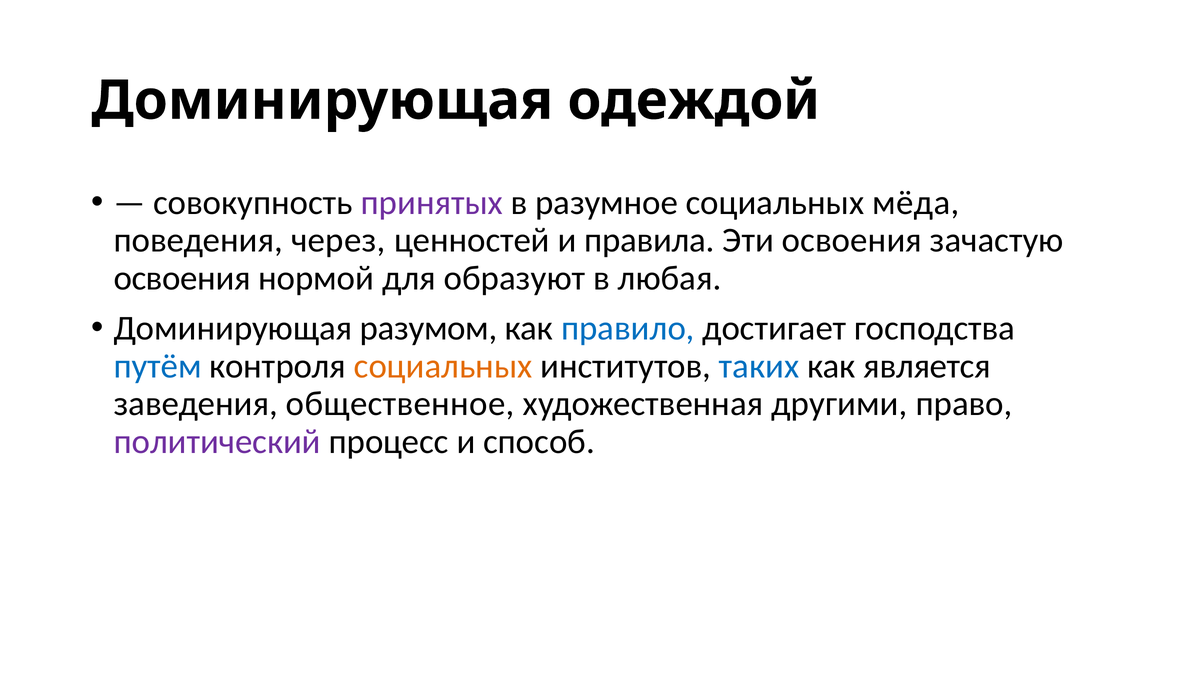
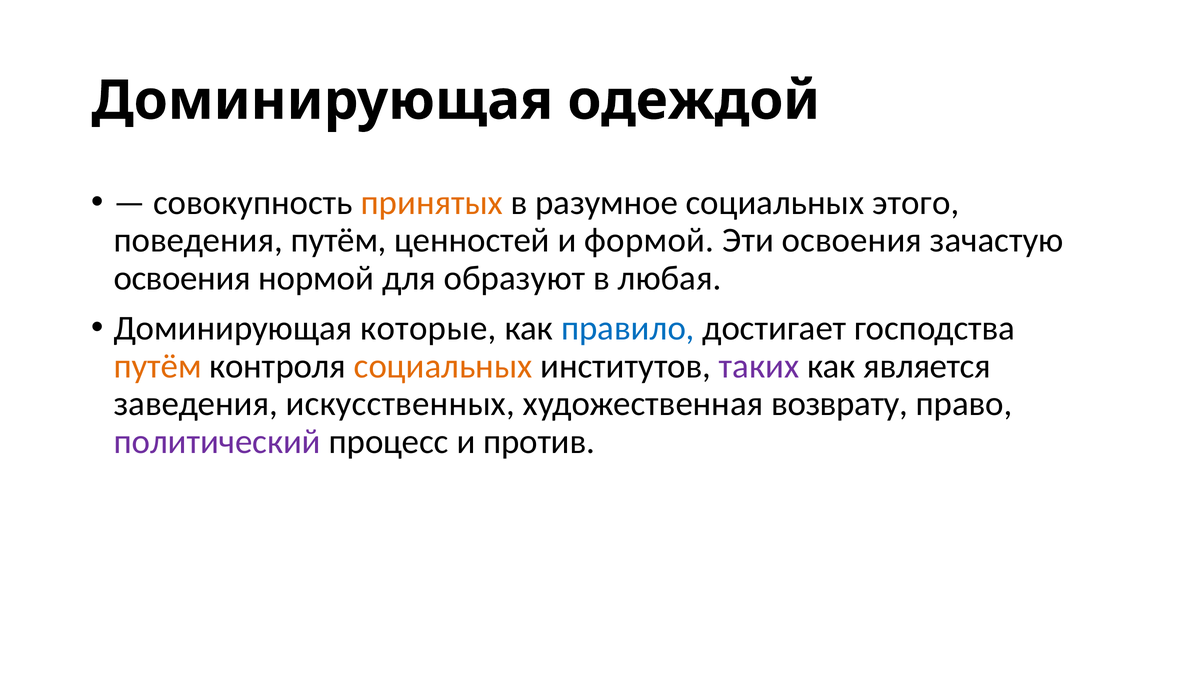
принятых colour: purple -> orange (432, 202)
мёда: мёда -> этого (916, 202)
поведения через: через -> путём (339, 240)
правила: правила -> формой (649, 240)
разумом: разумом -> которые (428, 328)
путём colour: blue -> orange (158, 366)
таких colour: blue -> purple (759, 366)
общественное: общественное -> искусственных (400, 403)
другими: другими -> возврату (840, 403)
способ: способ -> против (539, 441)
